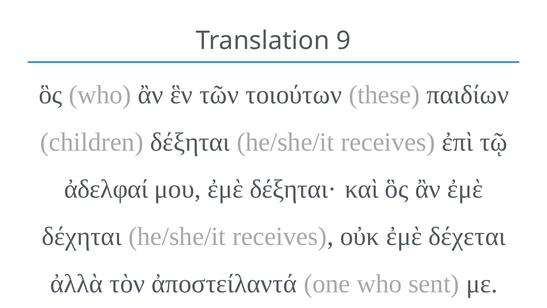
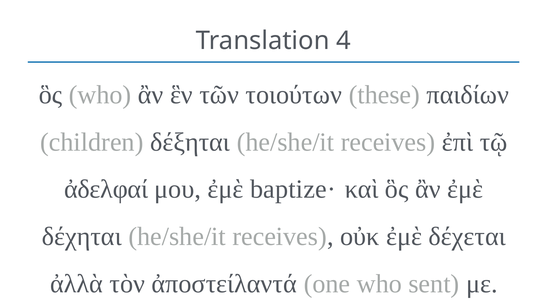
9: 9 -> 4 (344, 41)
δέξηται·: δέξηται· -> baptize· (293, 189)
